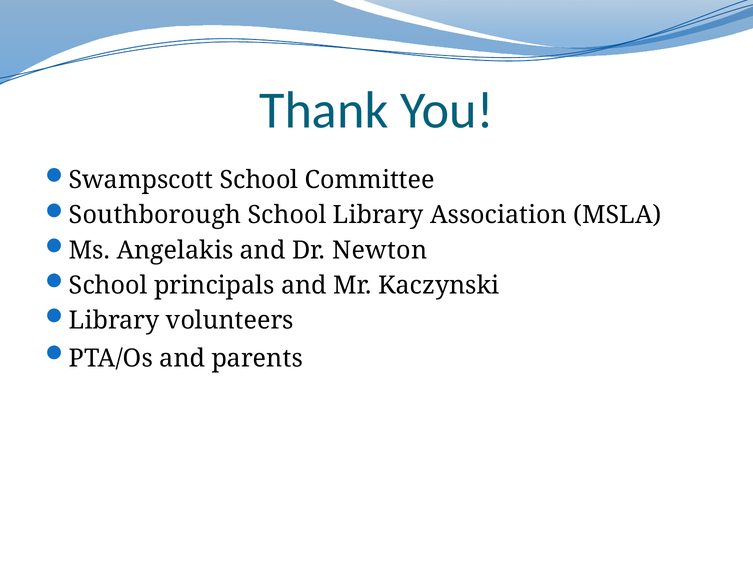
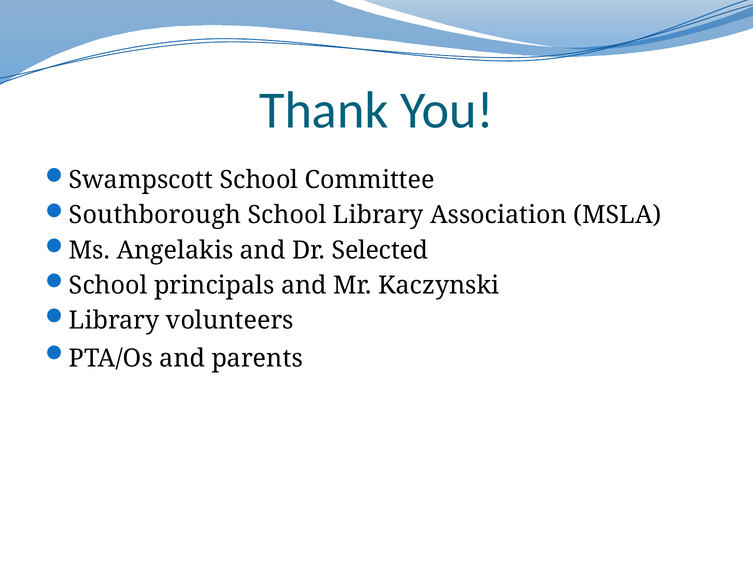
Newton: Newton -> Selected (380, 250)
